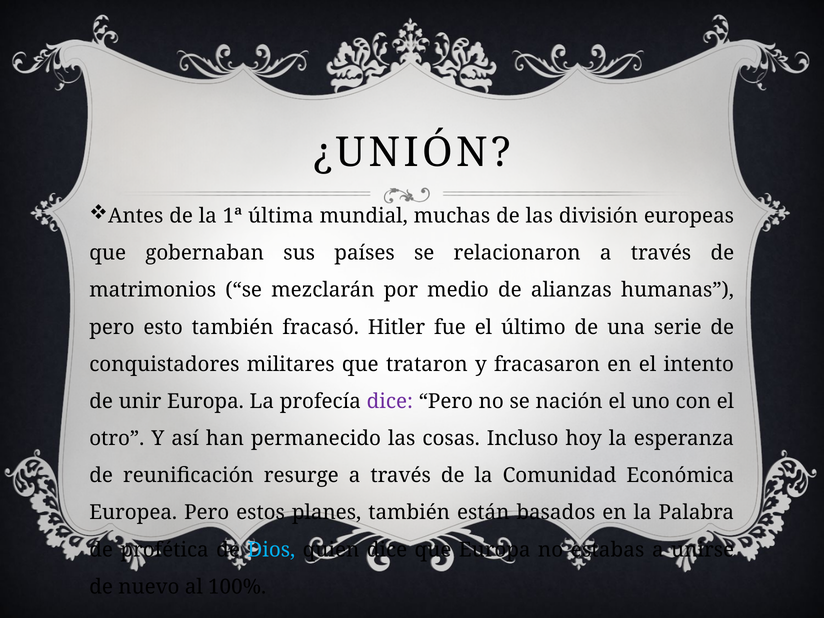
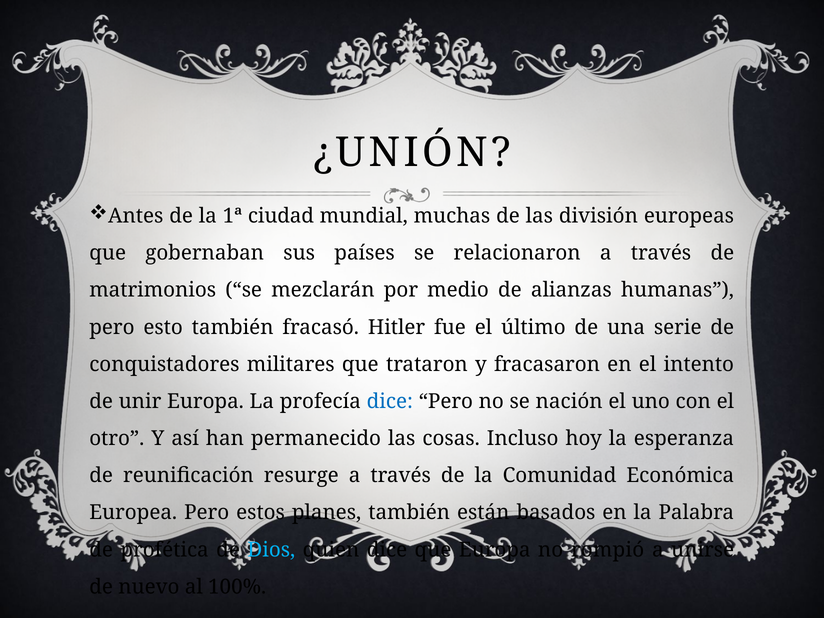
última: última -> ciudad (281, 216)
dice colour: purple -> blue (390, 401)
estabas: estabas -> rompió (608, 550)
